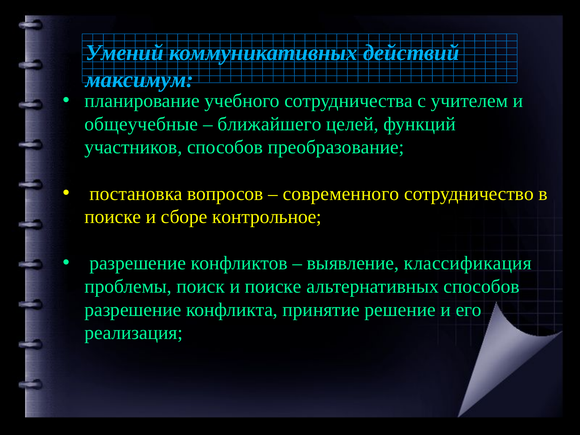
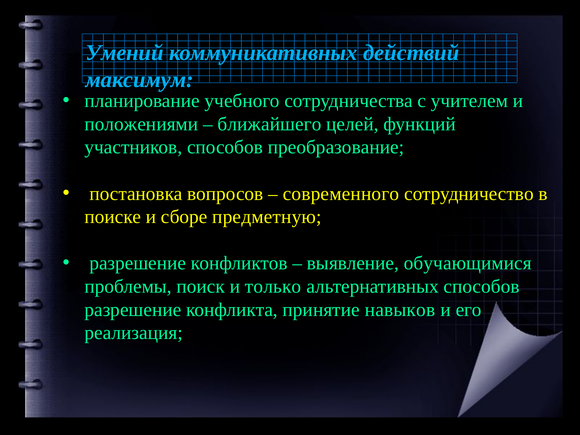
общеучебные: общеучебные -> положениями (141, 124)
контрольное: контрольное -> предметную (267, 217)
классификация: классификация -> обучающимися (468, 263)
и поиске: поиске -> только (273, 286)
решение: решение -> навыков (400, 310)
